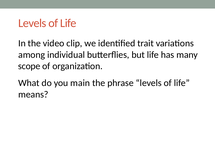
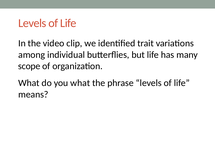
you main: main -> what (80, 83)
